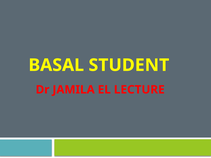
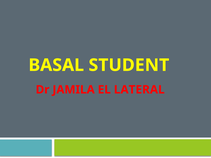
LECTURE: LECTURE -> LATERAL (139, 90)
